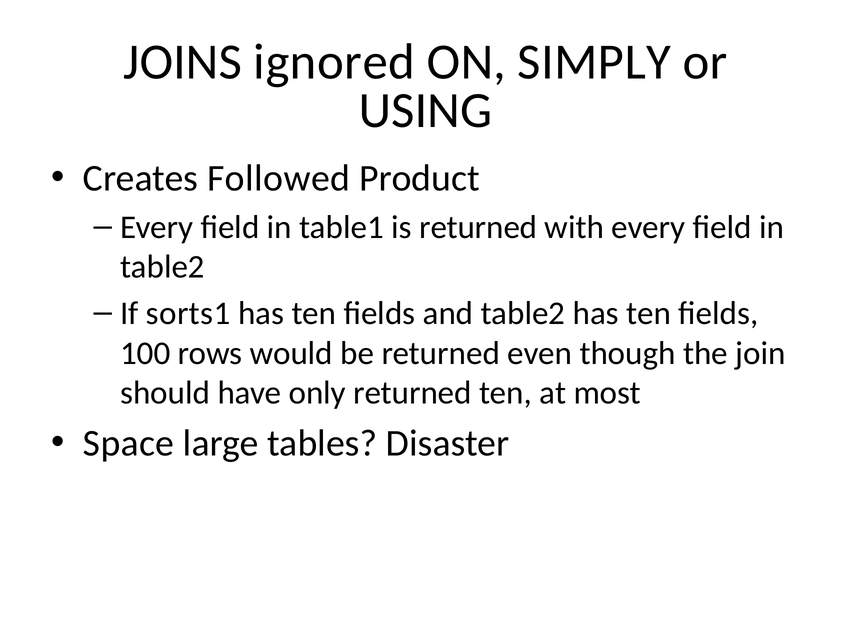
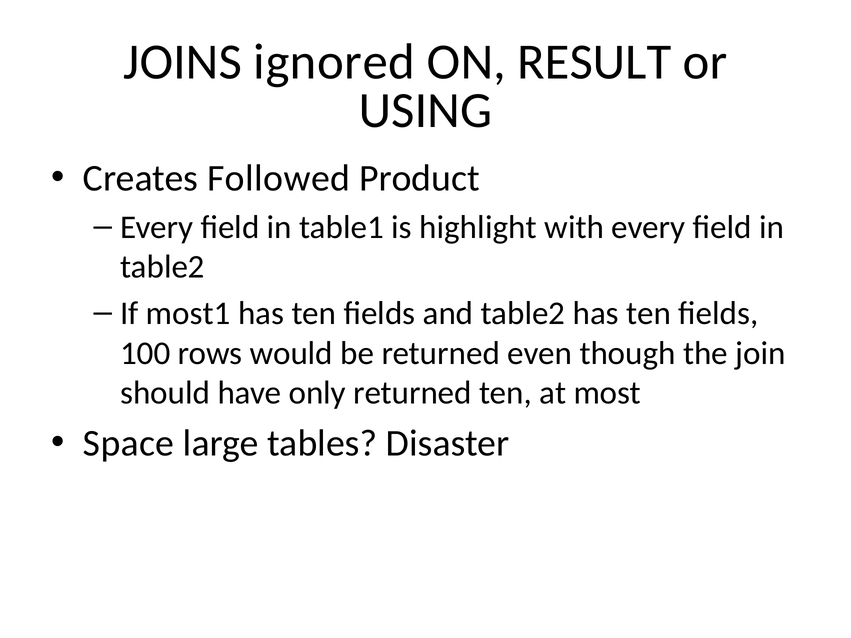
SIMPLY: SIMPLY -> RESULT (594, 62)
is returned: returned -> highlight (478, 227)
sorts1: sorts1 -> most1 (188, 313)
